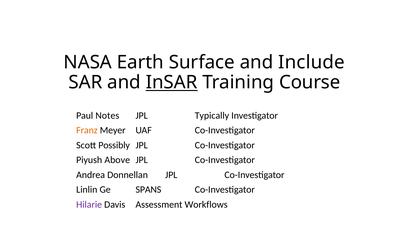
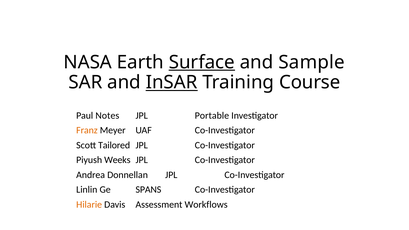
Surface underline: none -> present (202, 62)
Include: Include -> Sample (312, 62)
Typically: Typically -> Portable (212, 116)
Possibly: Possibly -> Tailored (114, 145)
Above: Above -> Weeks (117, 160)
Hilarie colour: purple -> orange (89, 205)
